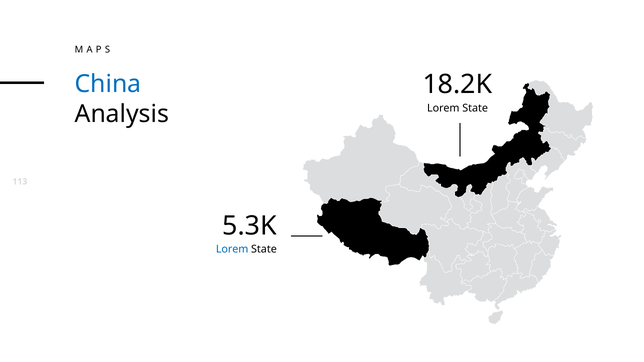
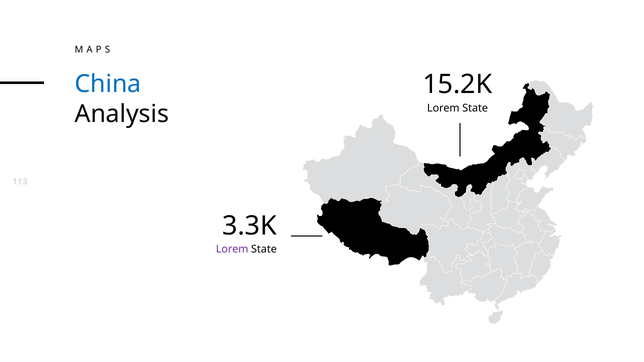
18.2K: 18.2K -> 15.2K (458, 84)
5.3K: 5.3K -> 3.3K (250, 226)
Lorem colour: blue -> purple (232, 250)
